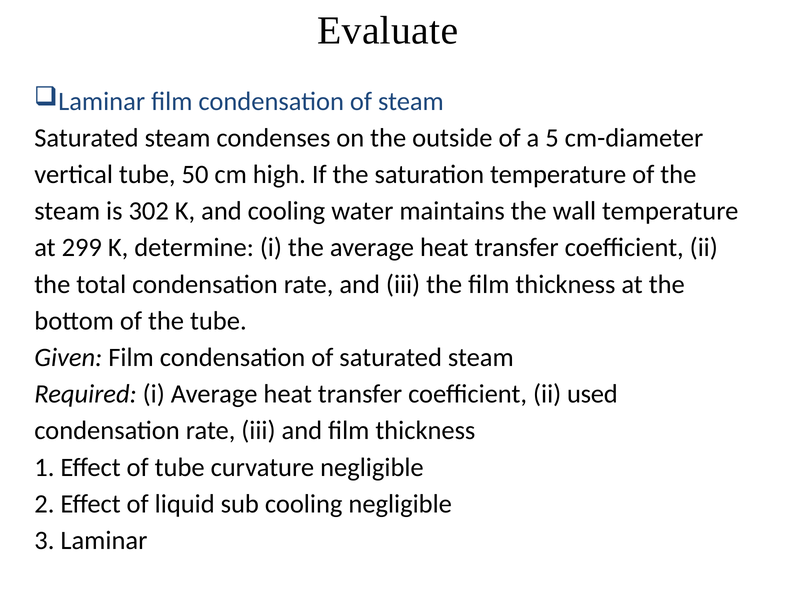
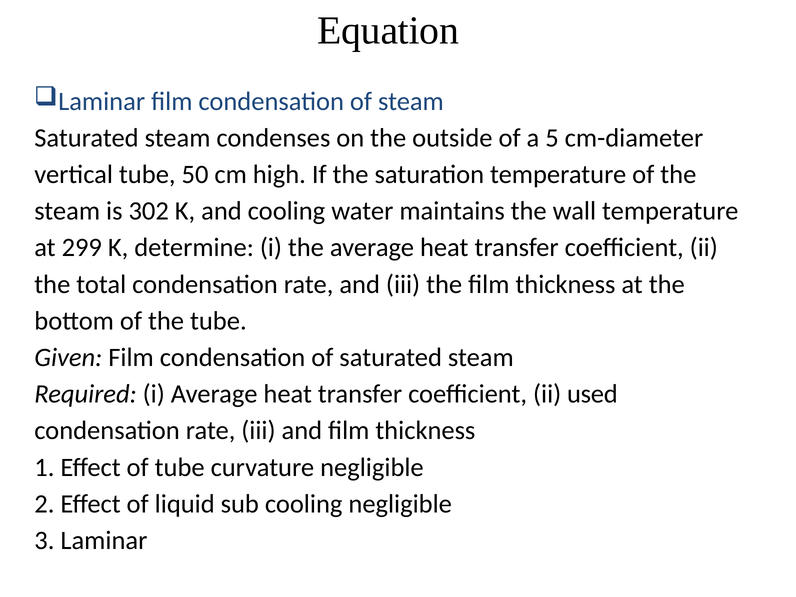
Evaluate: Evaluate -> Equation (388, 31)
